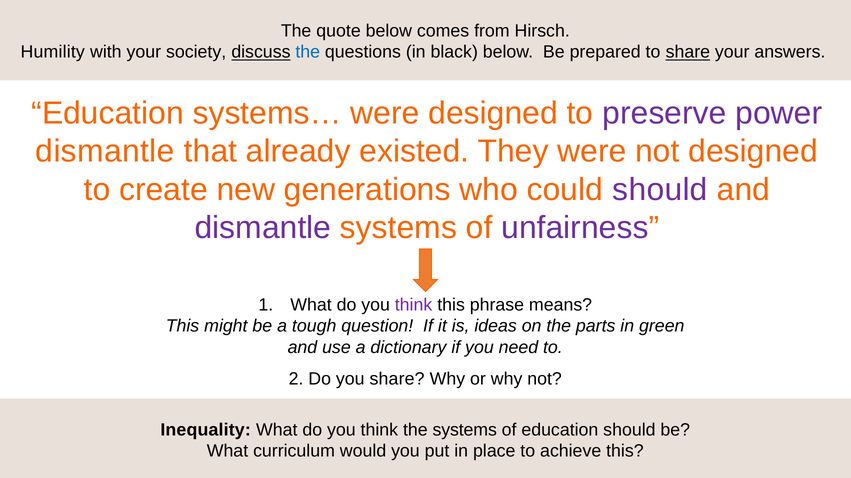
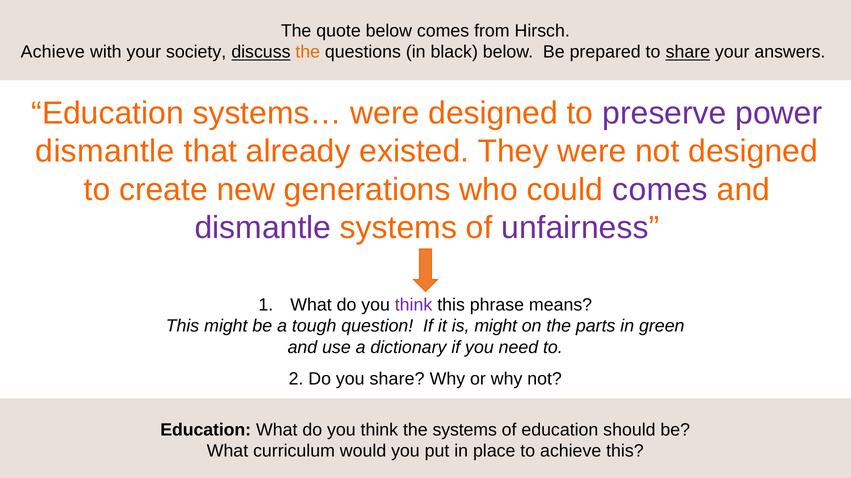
Humility: Humility -> Achieve (53, 52)
the colour: blue -> orange (308, 52)
could should: should -> comes (660, 190)
is ideas: ideas -> might (496, 327)
Inequality: Inequality -> Education (206, 430)
